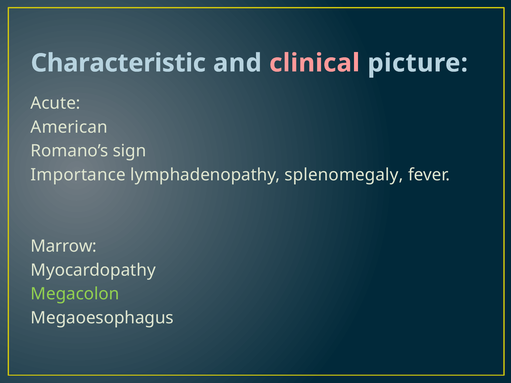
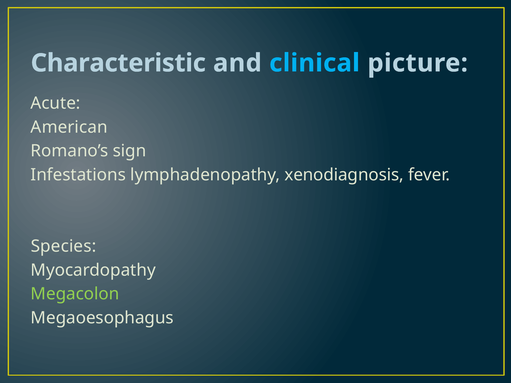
clinical colour: pink -> light blue (314, 63)
Importance: Importance -> Infestations (78, 175)
splenomegaly: splenomegaly -> xenodiagnosis (344, 175)
Marrow: Marrow -> Species (64, 246)
